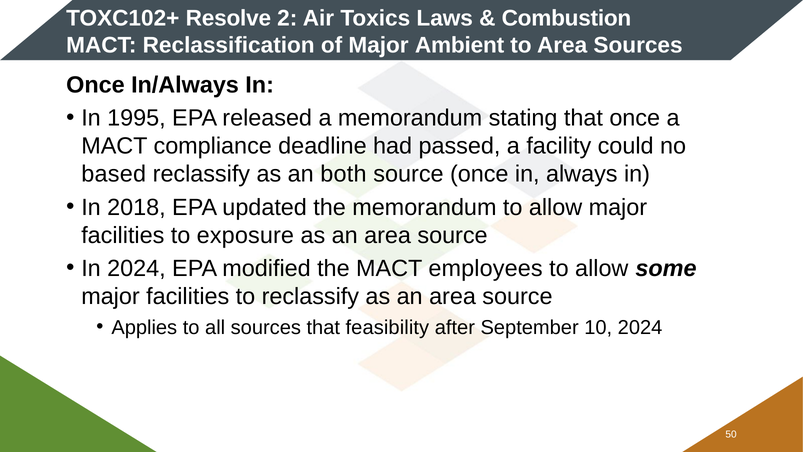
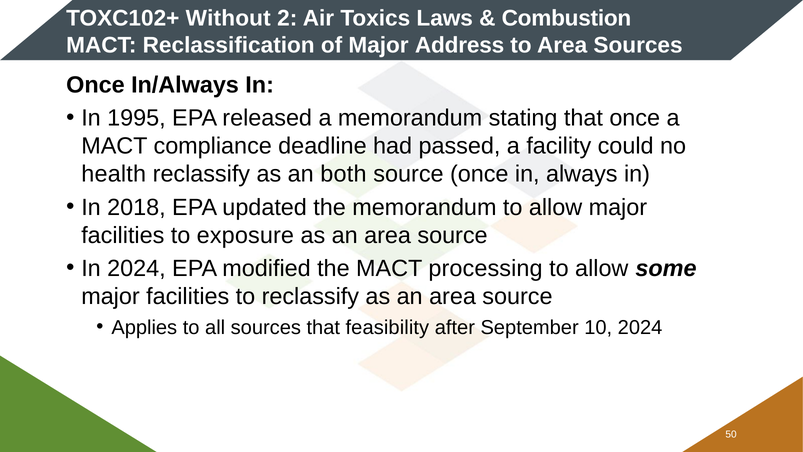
Resolve: Resolve -> Without (228, 18)
Ambient: Ambient -> Address (460, 45)
based: based -> health (114, 174)
employees: employees -> processing (486, 268)
